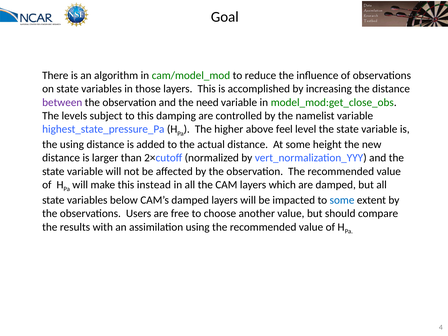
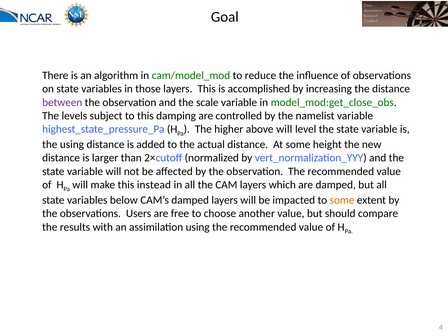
need: need -> scale (207, 102)
above feel: feel -> will (284, 129)
some colour: blue -> orange (342, 200)
